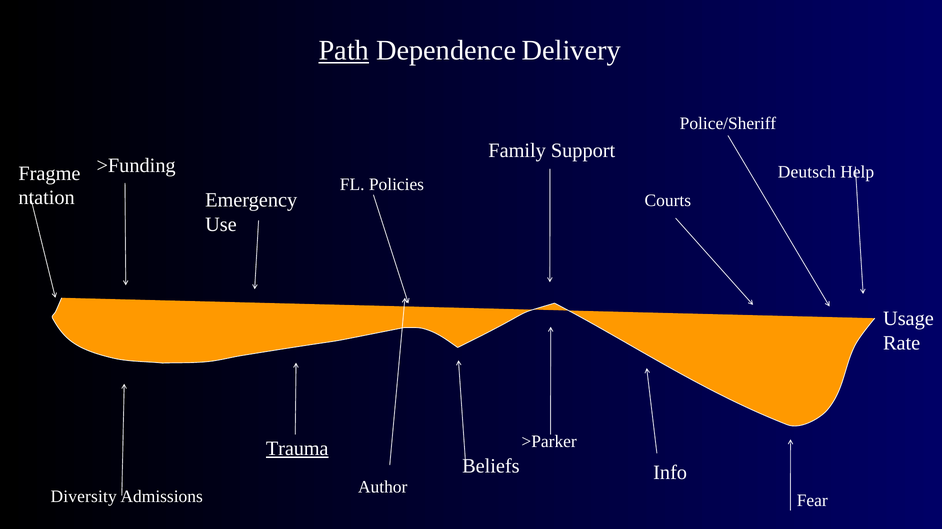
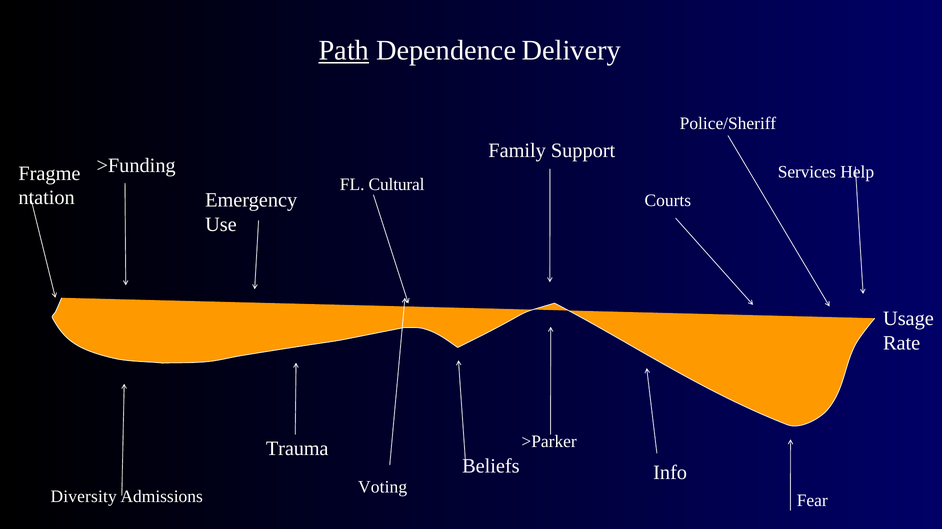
Deutsch: Deutsch -> Services (807, 172)
Policies: Policies -> Cultural (397, 184)
Trauma underline: present -> none (297, 448)
Author: Author -> Voting (383, 487)
